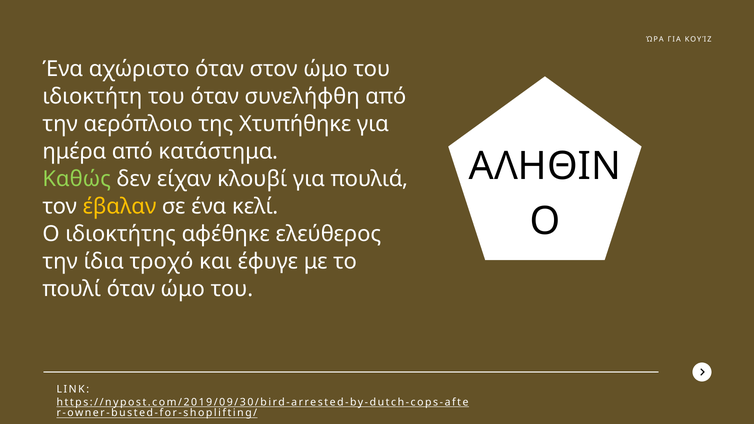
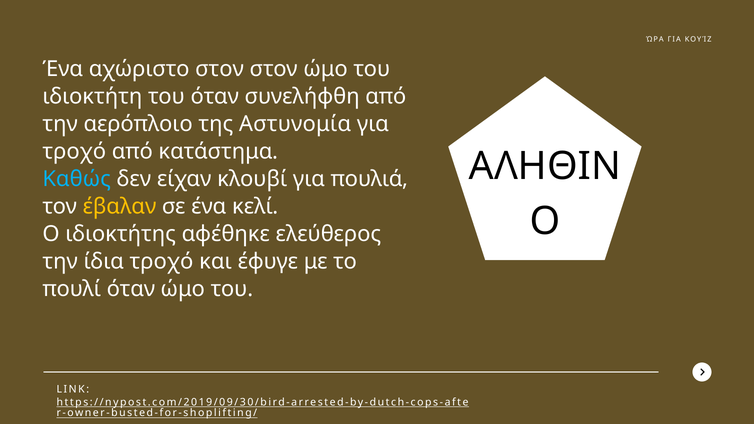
αχώριστο όταν: όταν -> στον (220, 69)
Χτυπήθηκε: Χτυπήθηκε -> Αστυνομία (295, 124)
ημέρα: ημέρα -> τροχό (74, 152)
Καθώς colour: light green -> light blue (77, 179)
